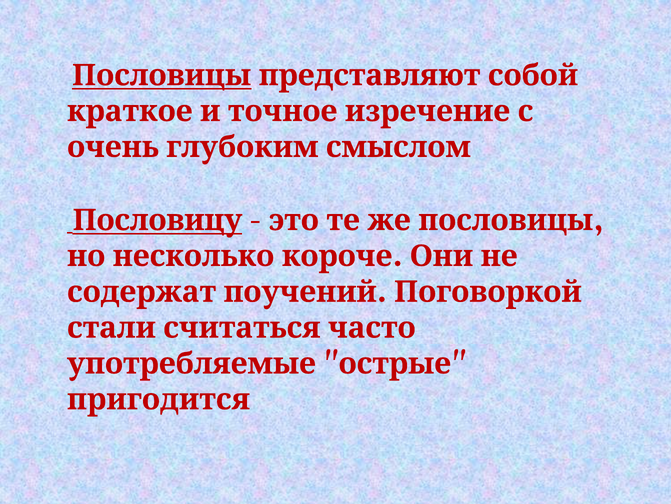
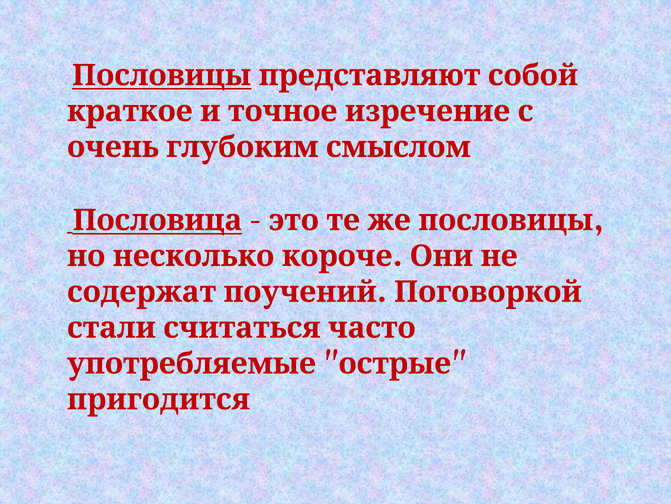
Пословицу: Пословицу -> Пословица (157, 220)
